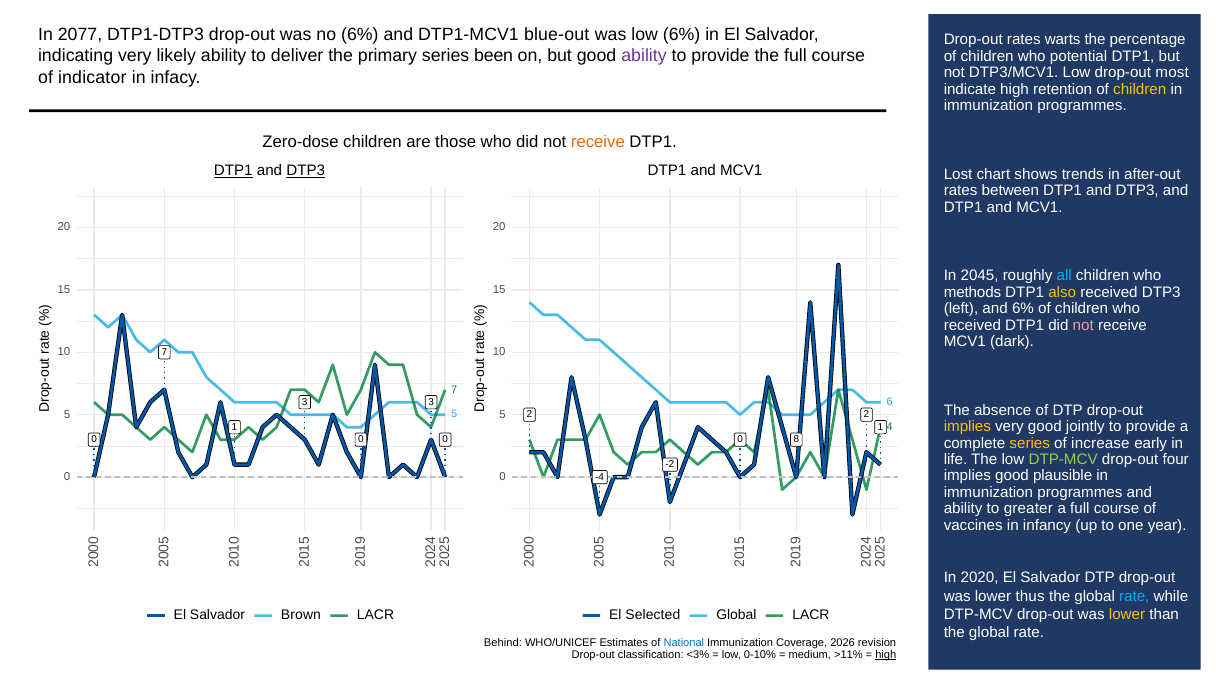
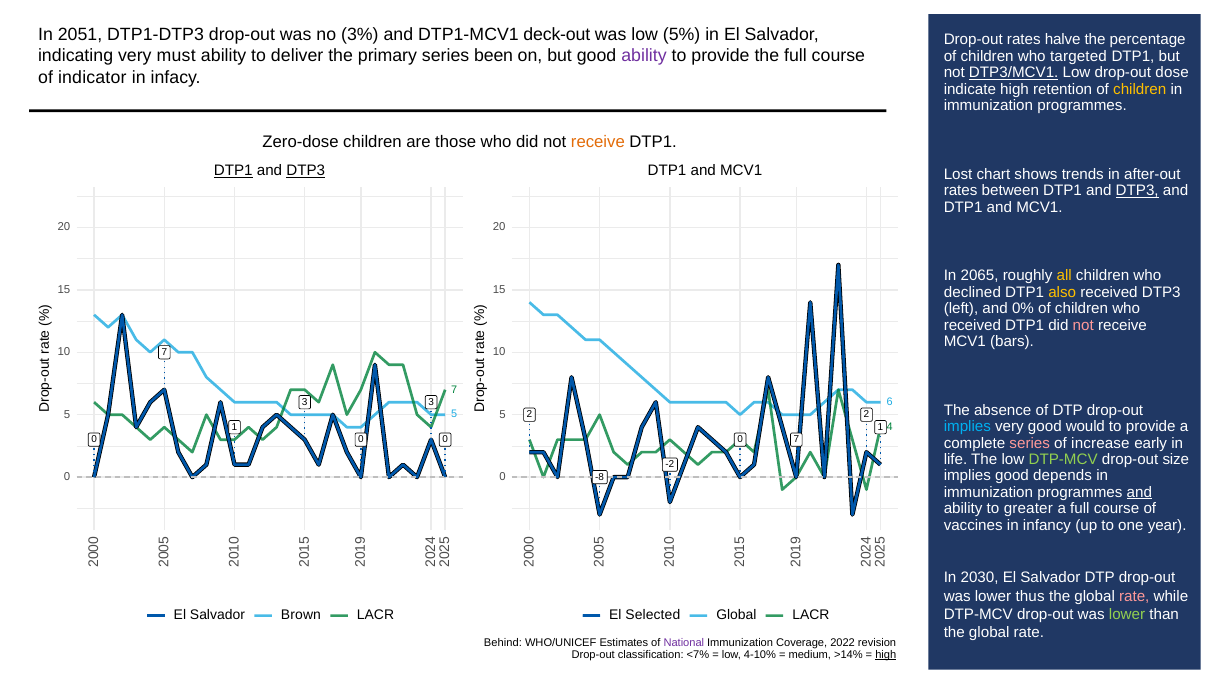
2077: 2077 -> 2051 (80, 35)
no 6%: 6% -> 3% (360, 35)
blue-out: blue-out -> deck-out (557, 35)
low 6%: 6% -> 5% (682, 35)
warts: warts -> halve (1063, 40)
likely: likely -> must (176, 56)
potential: potential -> targeted (1078, 56)
DTP3/MCV1 underline: none -> present (1014, 73)
most: most -> dose (1172, 73)
DTP3 underline: none -> present (1137, 191)
2045: 2045 -> 2065 (980, 276)
all colour: light blue -> yellow (1064, 276)
methods: methods -> declined (972, 292)
and 6%: 6% -> 0% (1023, 309)
dark: dark -> bars (1012, 342)
implies colour: yellow -> light blue (967, 427)
jointly: jointly -> would (1085, 427)
8: 8 -> 7 (796, 439)
series colour: yellow -> pink (1030, 443)
four: four -> size (1176, 459)
plausible: plausible -> depends (1063, 476)
-4: -4 -> -8 (600, 477)
and underline: none -> present (1139, 492)
2020: 2020 -> 2030 (980, 578)
rate colour: light blue -> pink (1134, 596)
lower colour: yellow -> light green (1127, 614)
National colour: blue -> purple (684, 643)
2026: 2026 -> 2022 (843, 643)
<3%: <3% -> <7% (698, 655)
0-10%: 0-10% -> 4-10% (760, 655)
>11%: >11% -> >14% (848, 655)
